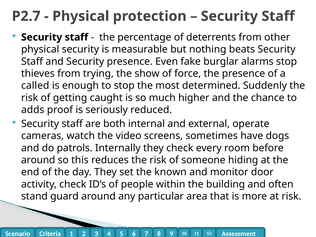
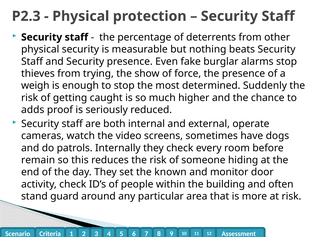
P2.7: P2.7 -> P2.3 (26, 16)
called: called -> weigh (35, 86)
around: around -> remain (38, 160)
